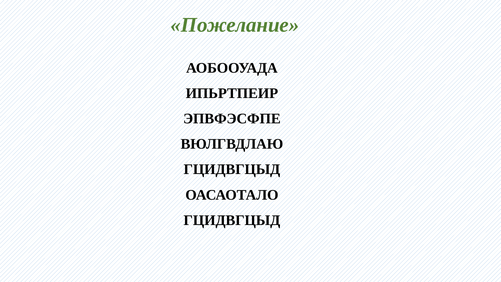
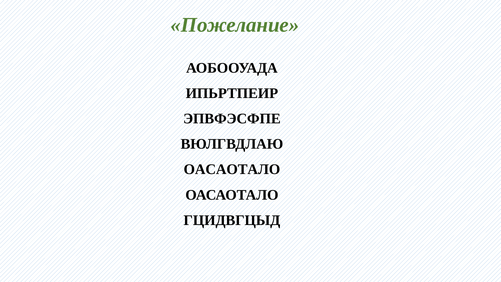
ГЦИДВГЦЫД: ГЦИДВГЦЫД -> ОАСАОТАЛО (232, 169)
